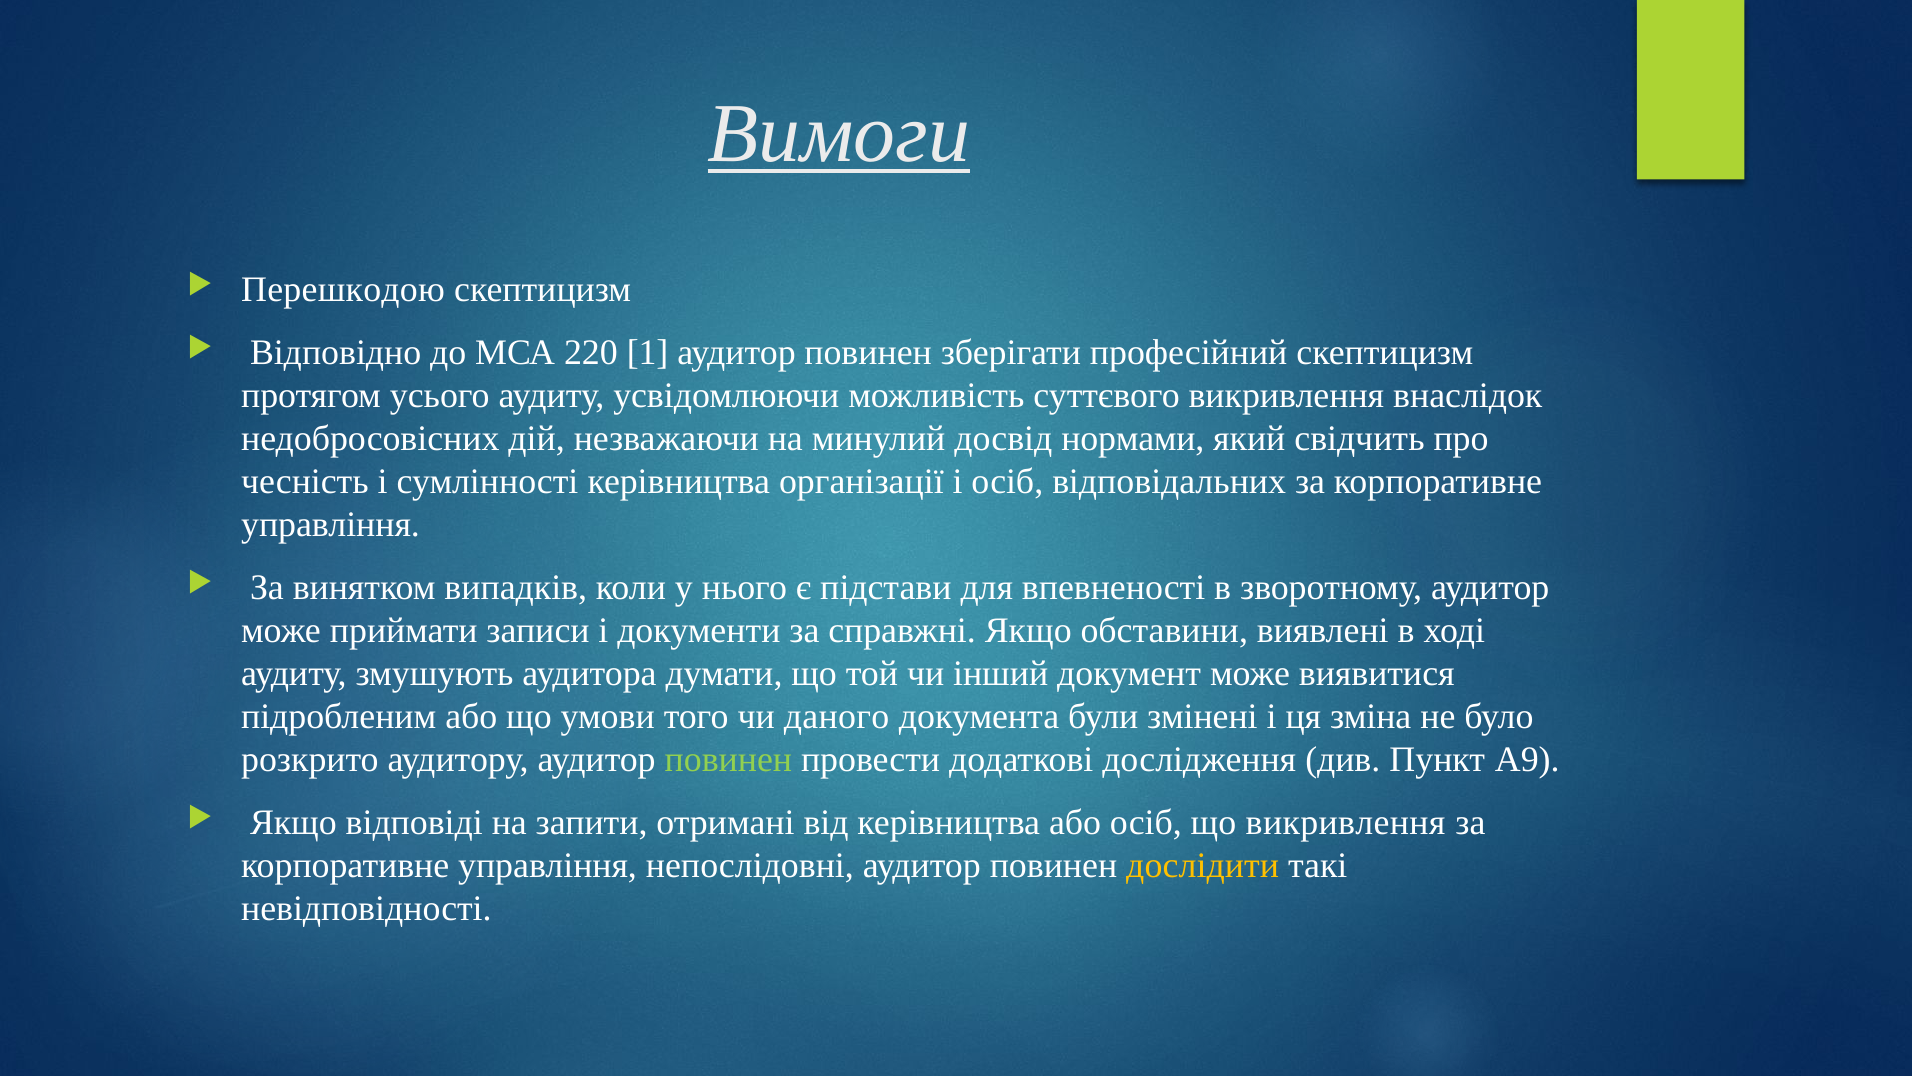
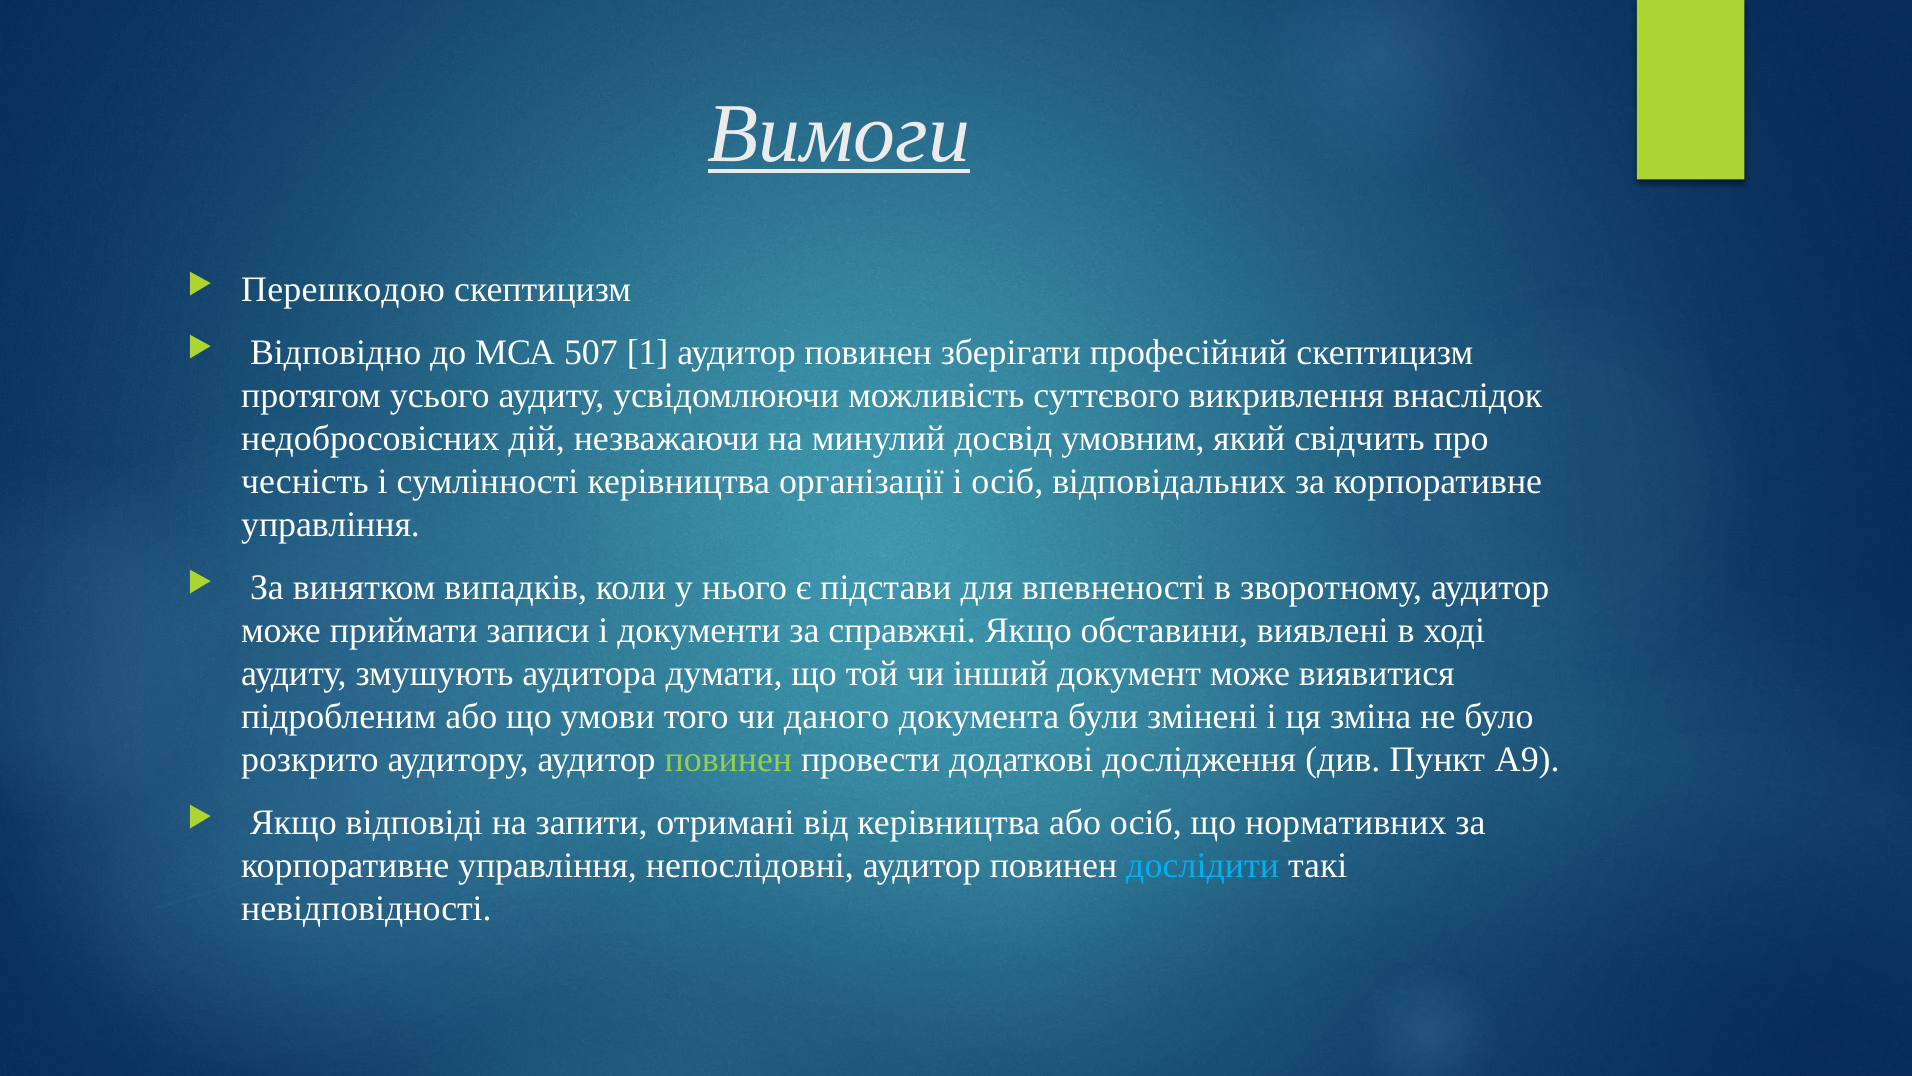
220: 220 -> 507 (591, 353)
нормами: нормами -> умовним (1133, 439)
що викривлення: викривлення -> нормативних (1346, 823)
дослідити colour: yellow -> light blue (1203, 866)
